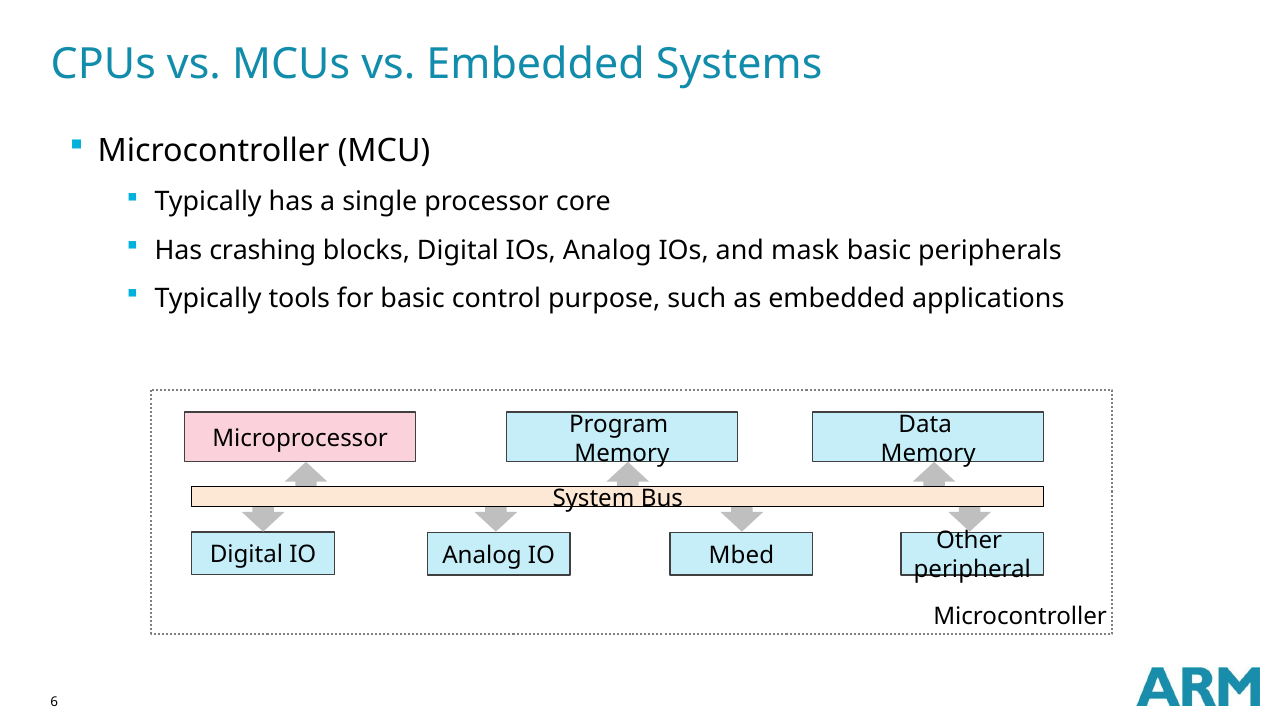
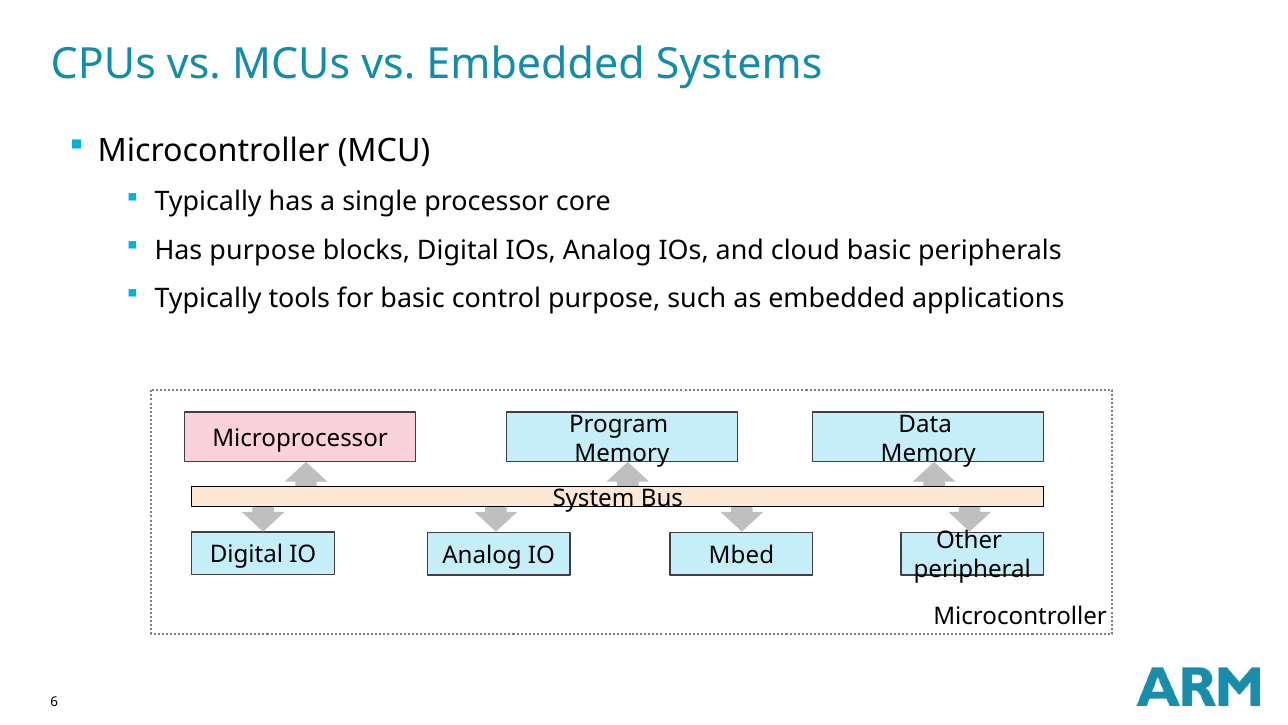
Has crashing: crashing -> purpose (262, 250)
mask: mask -> cloud (805, 250)
